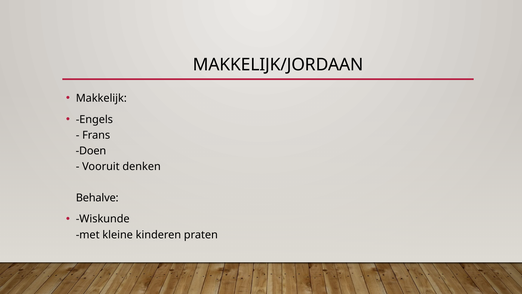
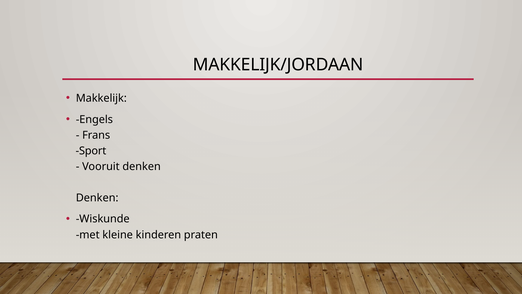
Doen: Doen -> Sport (91, 151)
Behalve: Behalve -> Denken (97, 198)
